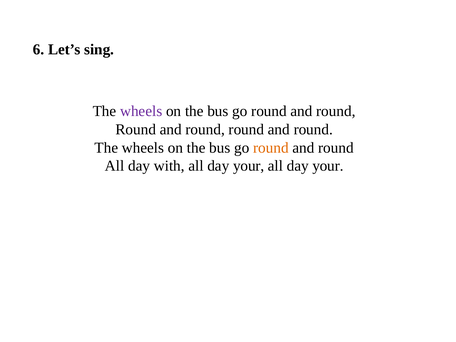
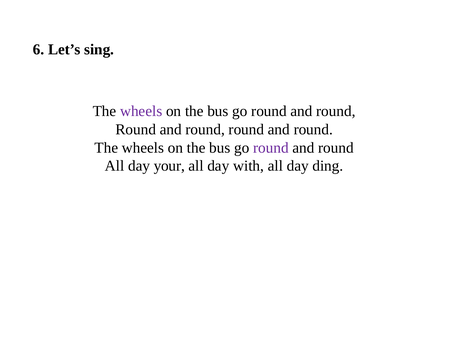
round colour: orange -> purple (271, 148)
with: with -> your (169, 166)
your: your -> with (249, 166)
your: your -> ding (328, 166)
